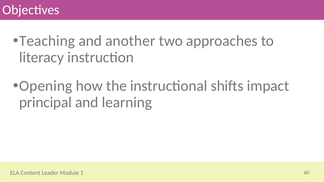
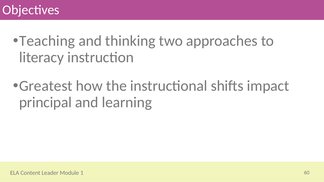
another: another -> thinking (130, 41)
Opening: Opening -> Greatest (46, 86)
